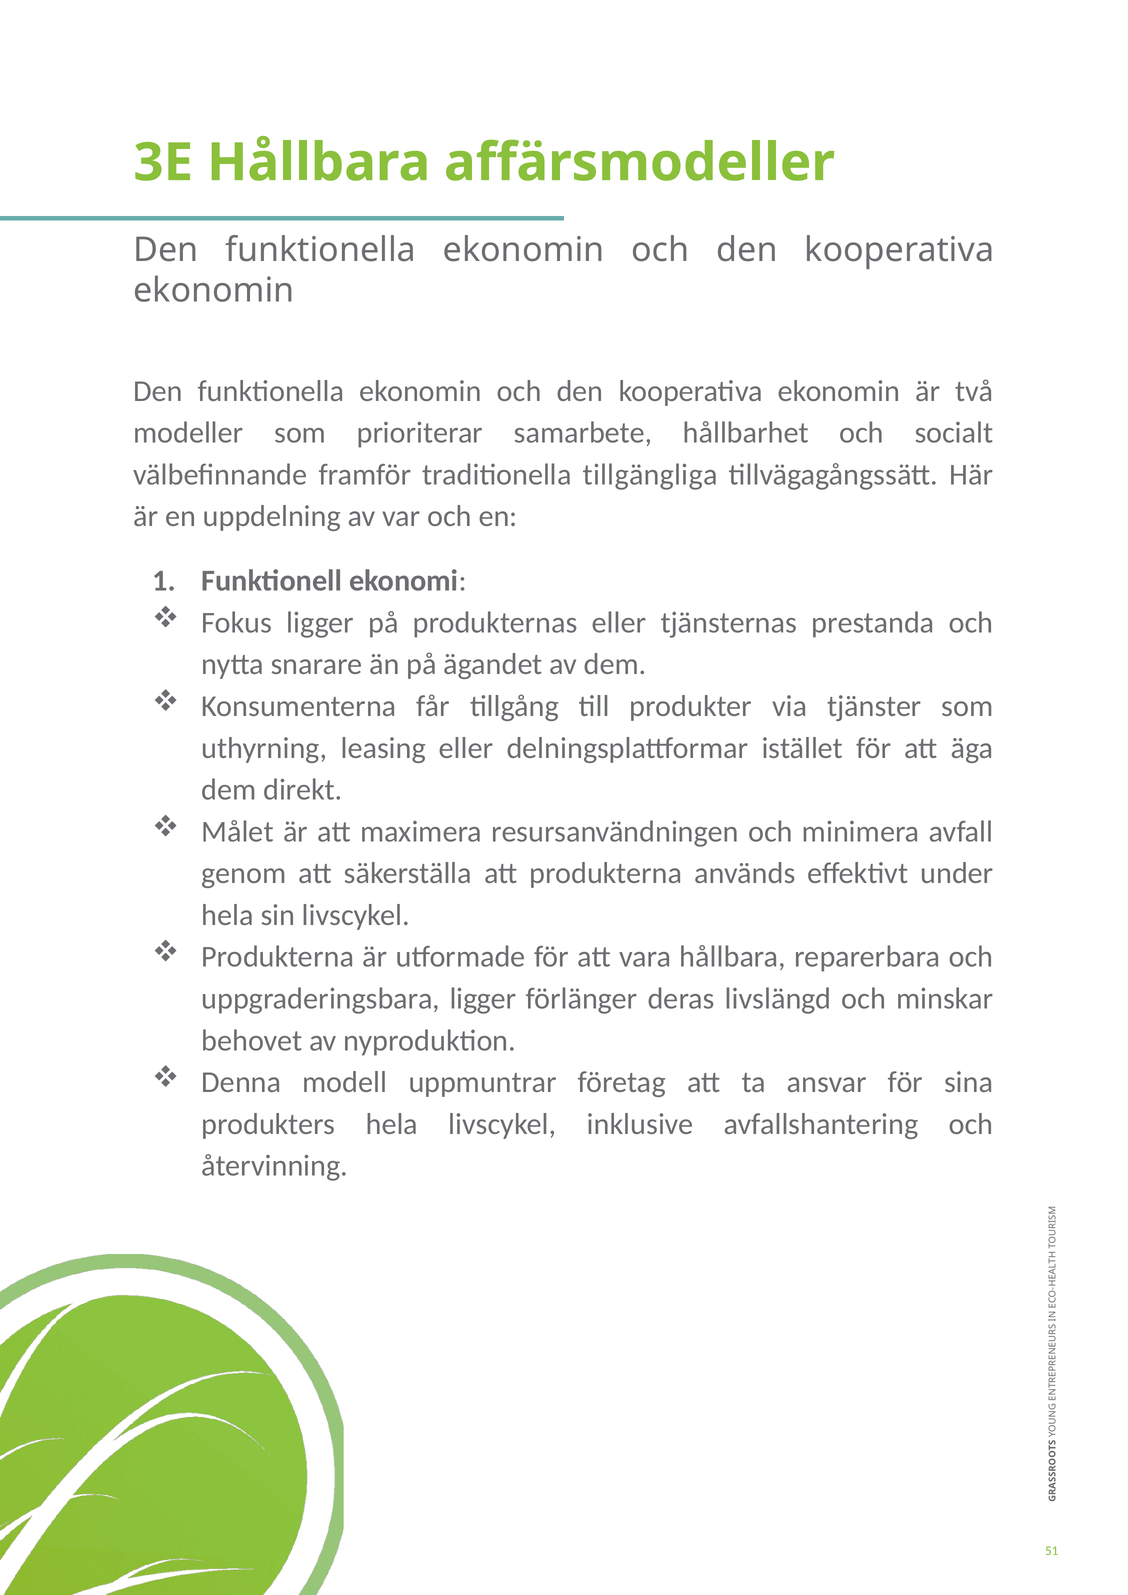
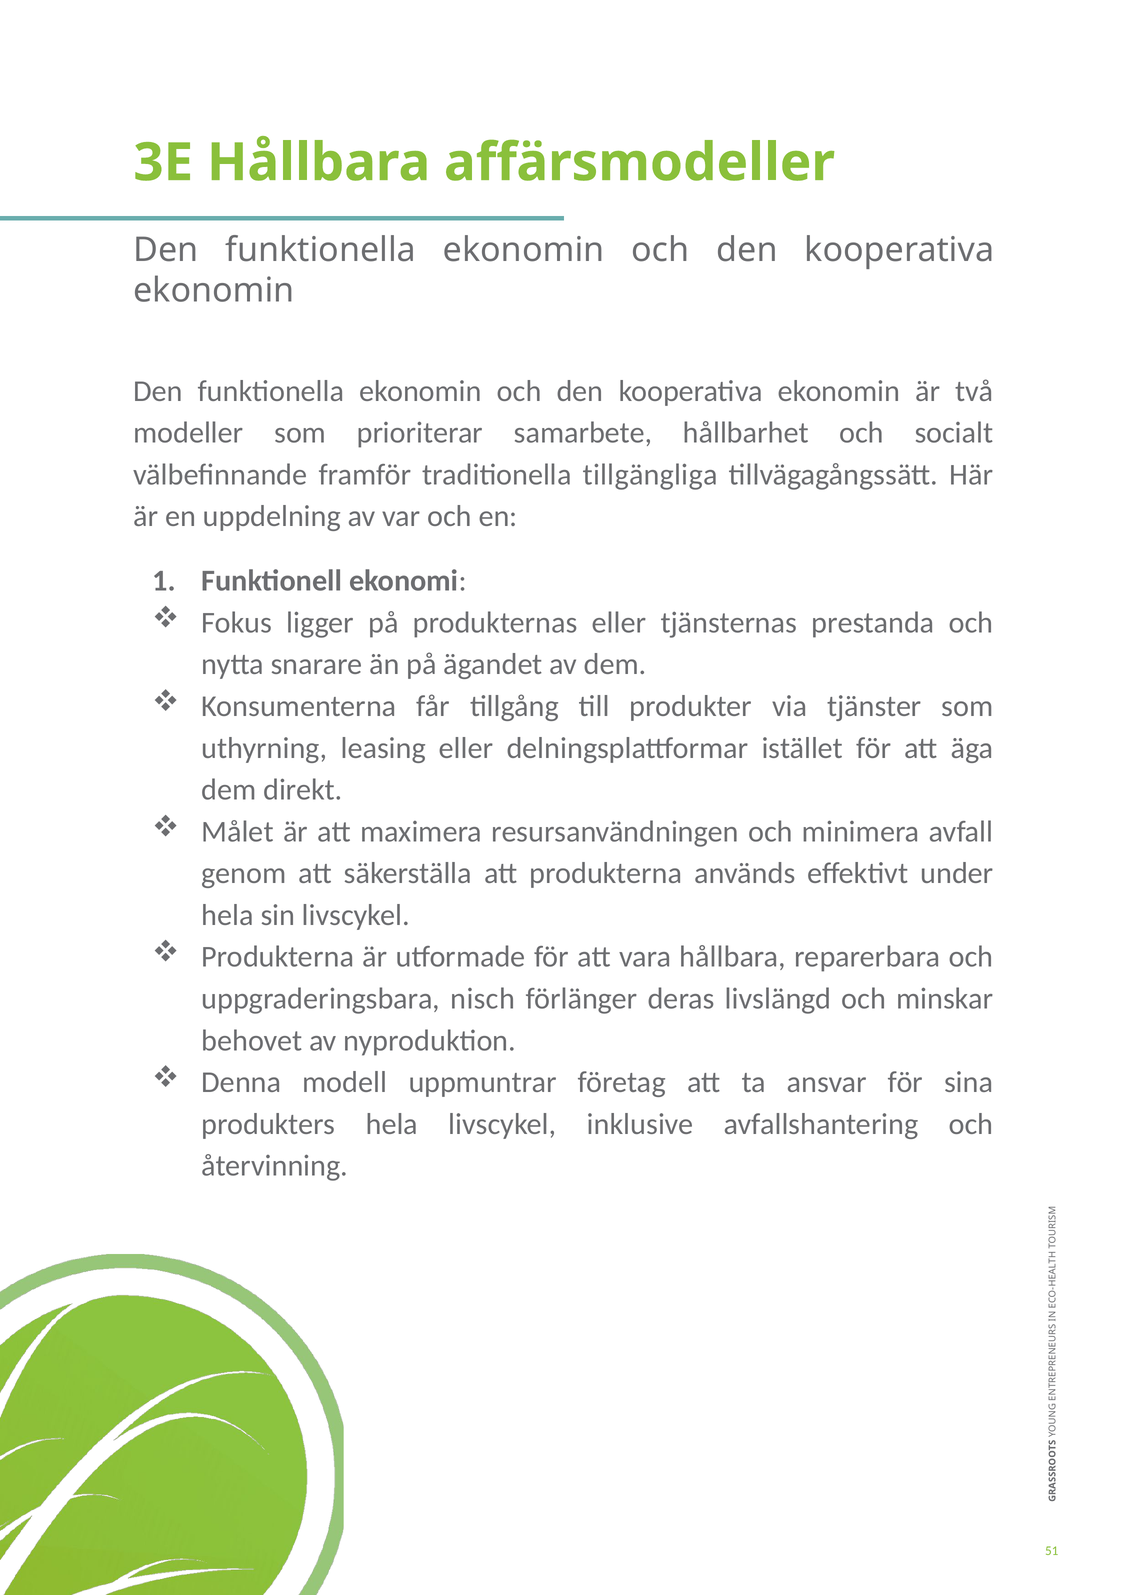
uppgraderingsbara ligger: ligger -> nisch (483, 999)
